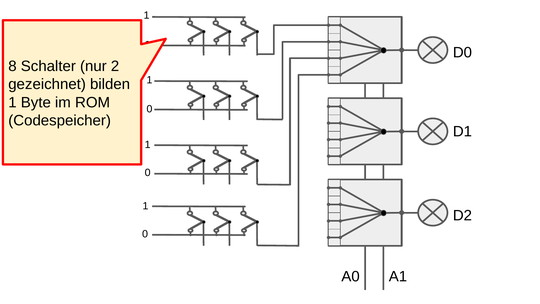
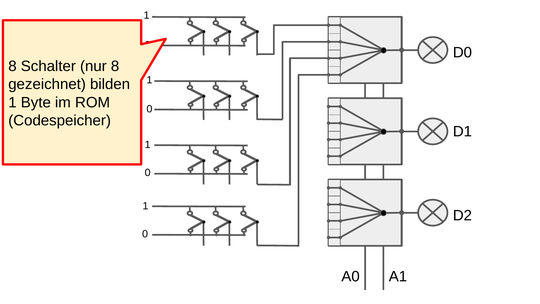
nur 2: 2 -> 8 (115, 66)
